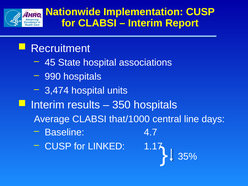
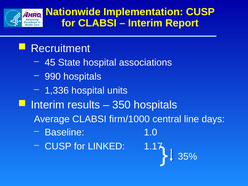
3,474: 3,474 -> 1,336 (57, 90)
that/1000: that/1000 -> firm/1000 (129, 119)
4.7: 4.7 -> 1.0 (151, 132)
